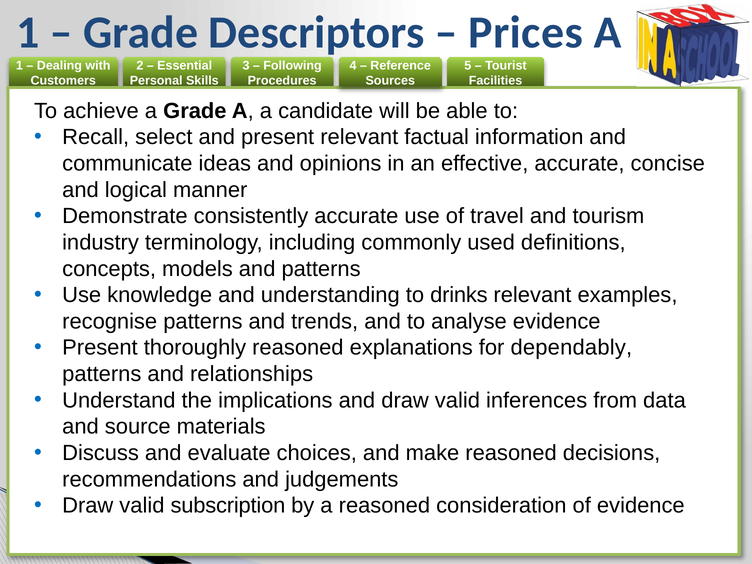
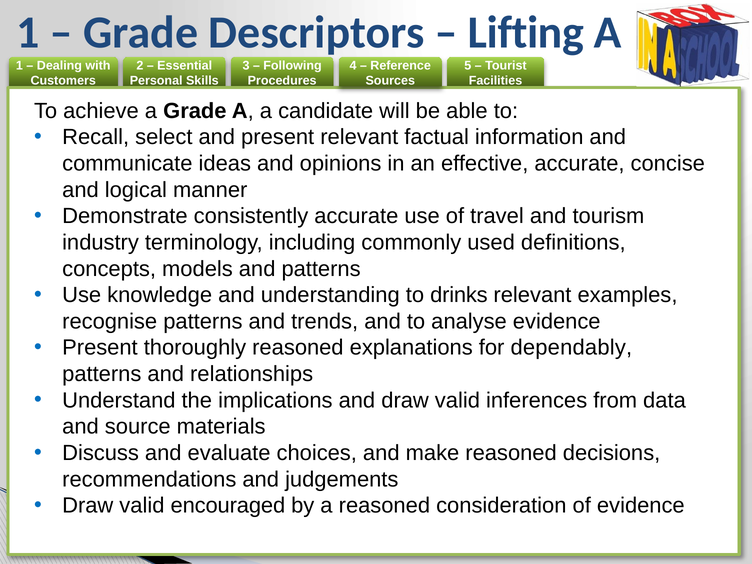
Prices: Prices -> Lifting (526, 33)
subscription: subscription -> encouraged (228, 506)
